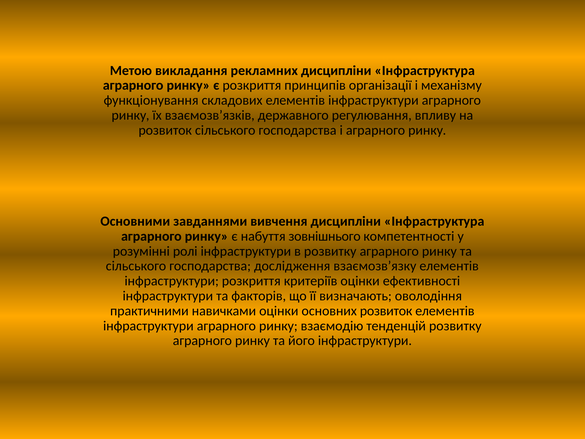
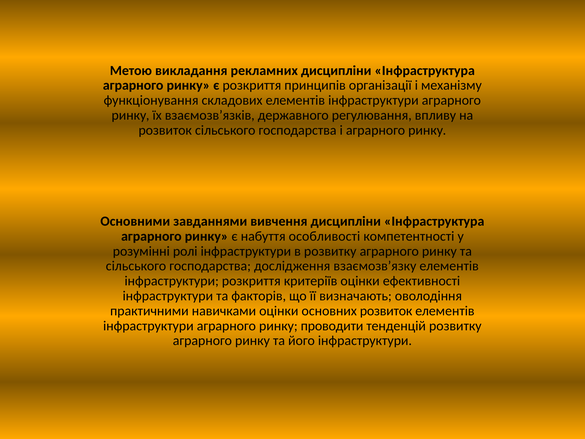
зовнішнього: зовнішнього -> особливості (324, 236)
взаємодію: взаємодію -> проводити (332, 326)
